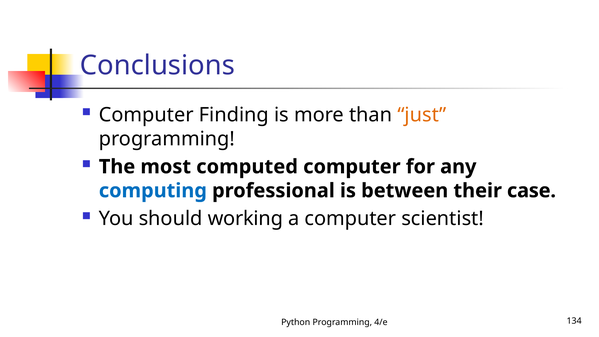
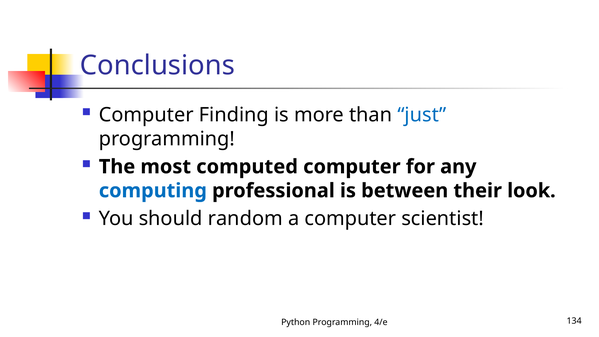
just colour: orange -> blue (422, 115)
case: case -> look (531, 191)
working: working -> random (245, 219)
